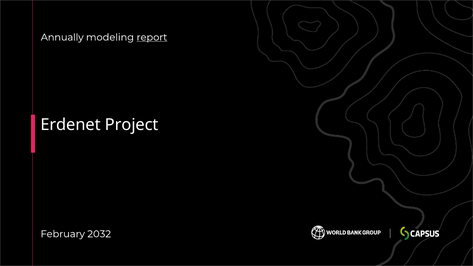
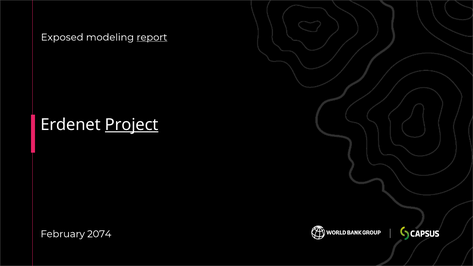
Annually: Annually -> Exposed (62, 37)
Project underline: none -> present (132, 125)
2032: 2032 -> 2074 (99, 234)
